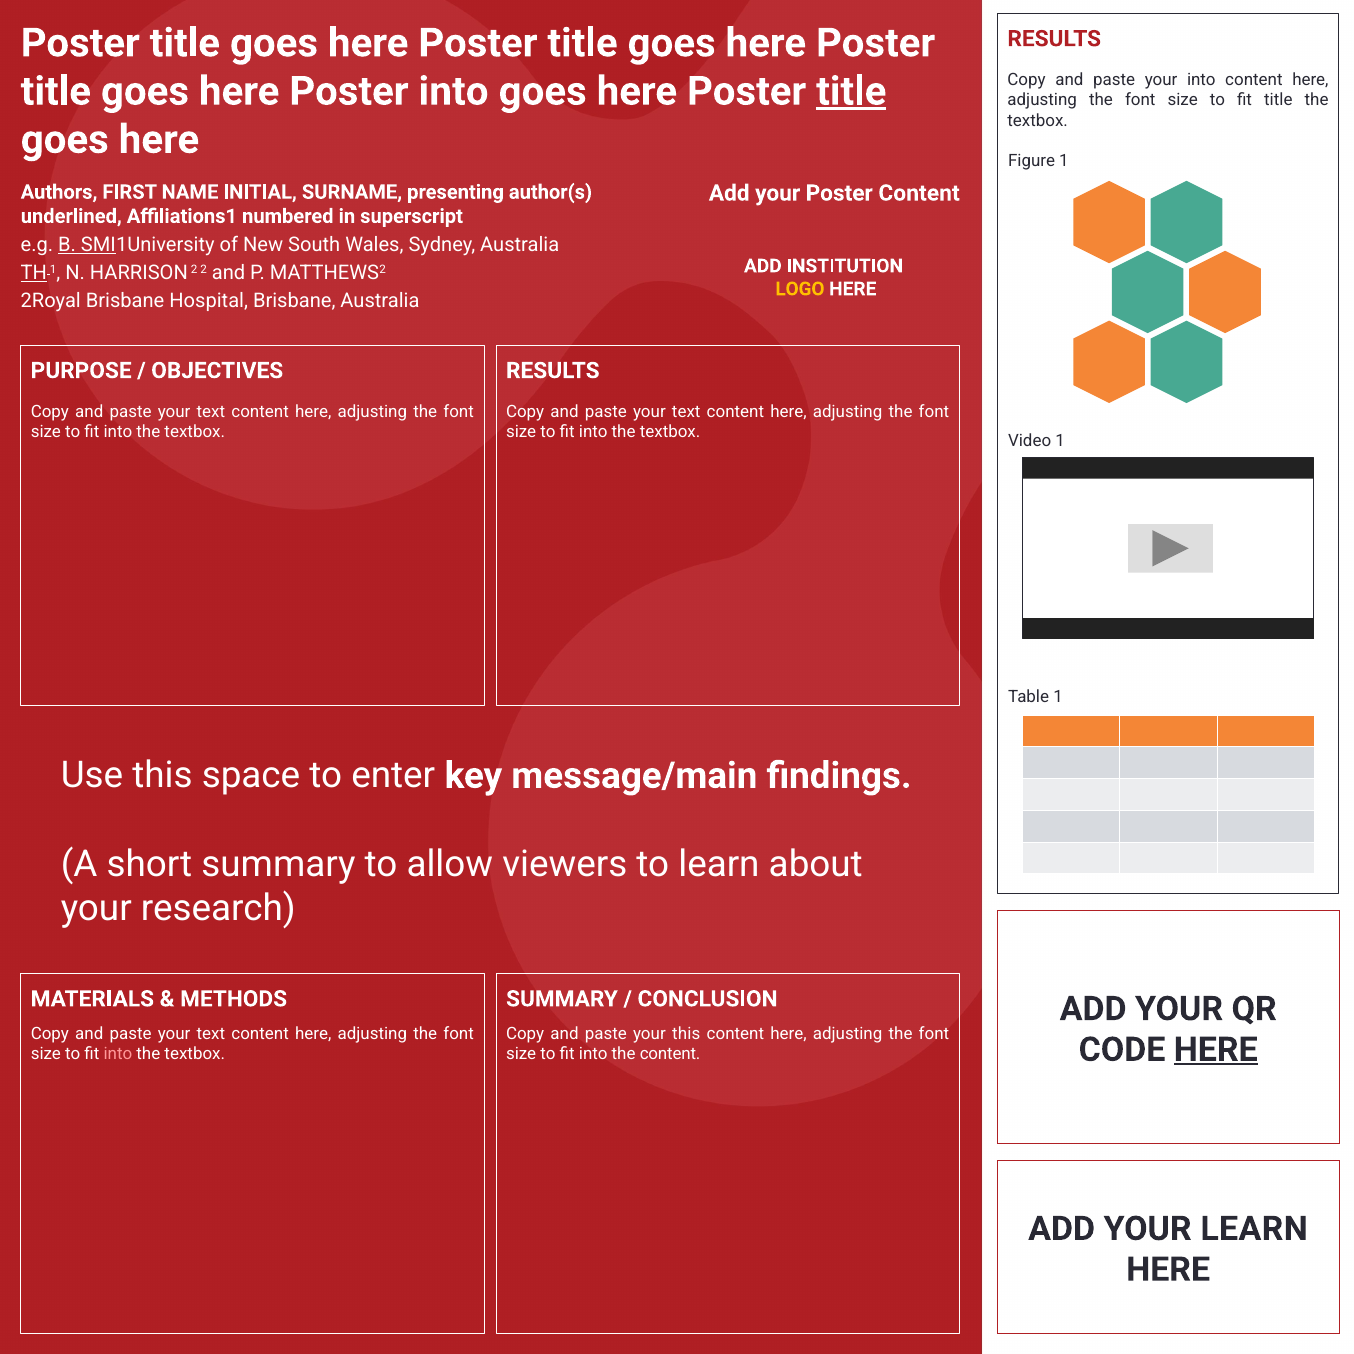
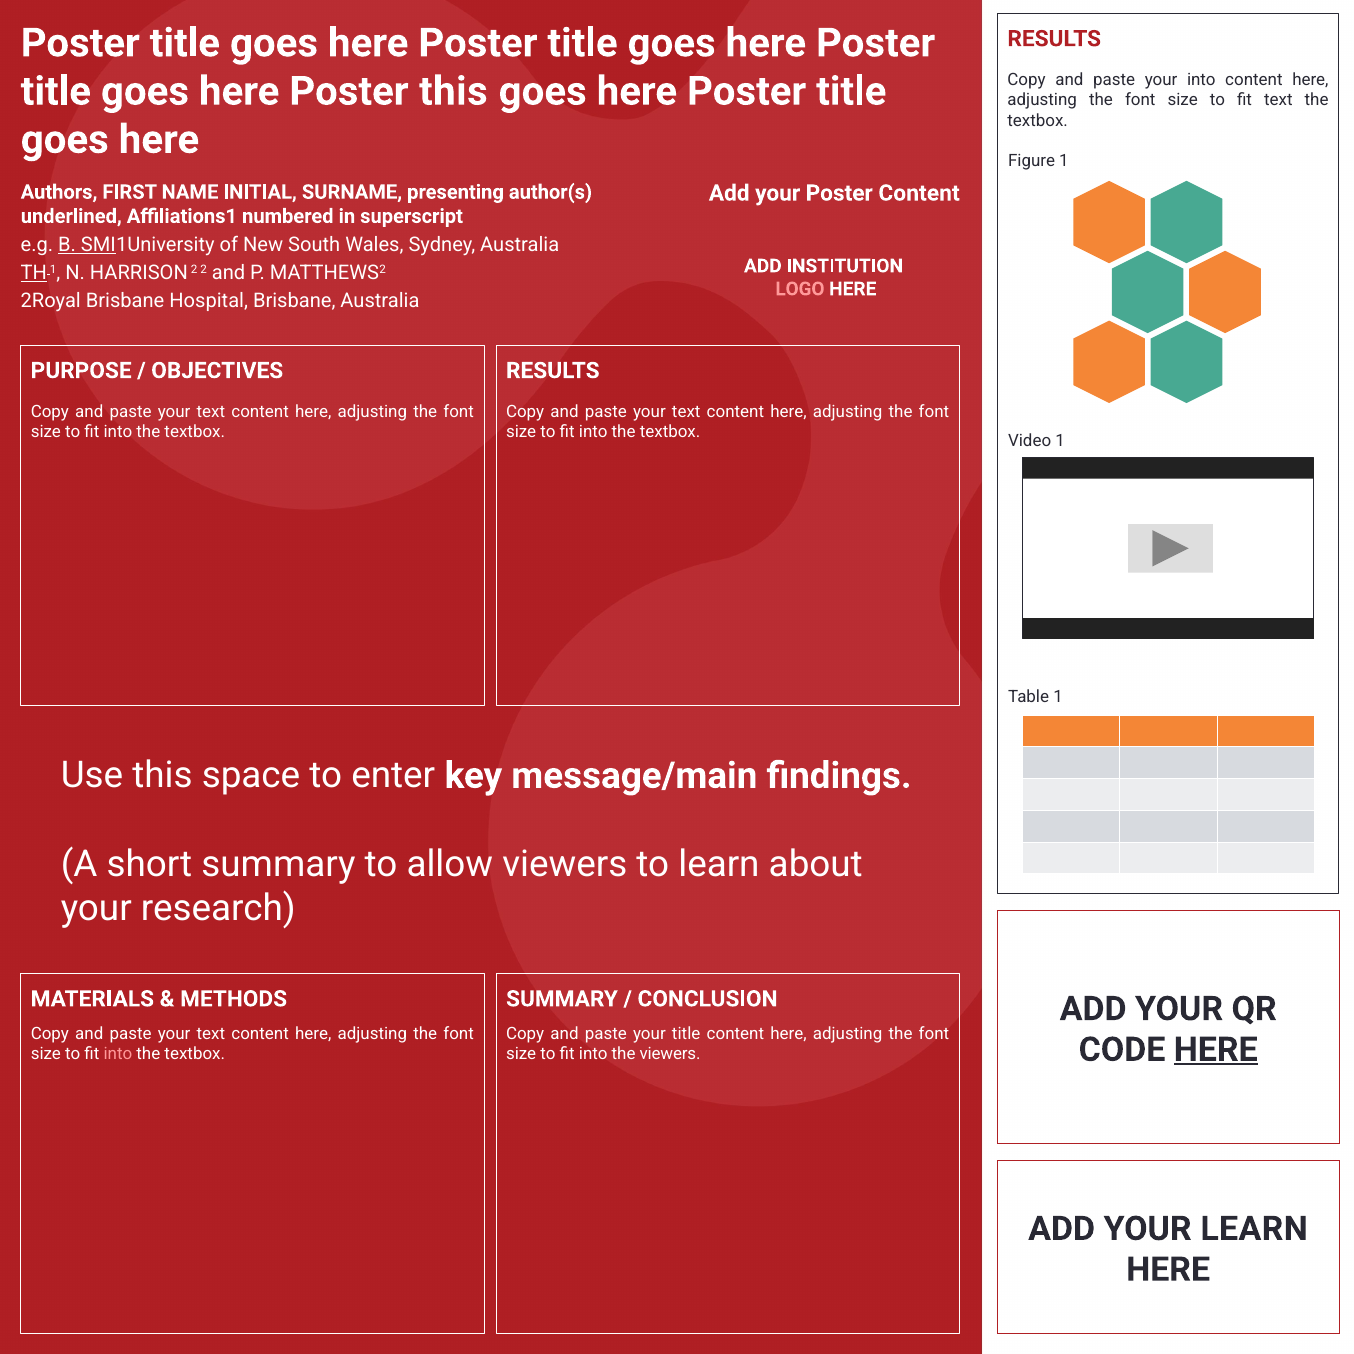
Poster into: into -> this (453, 91)
title underline: present -> none (851, 91)
fit title: title -> text (1278, 100)
LOGO colour: yellow -> pink (800, 289)
your this: this -> title (686, 1034)
the content: content -> viewers (670, 1054)
